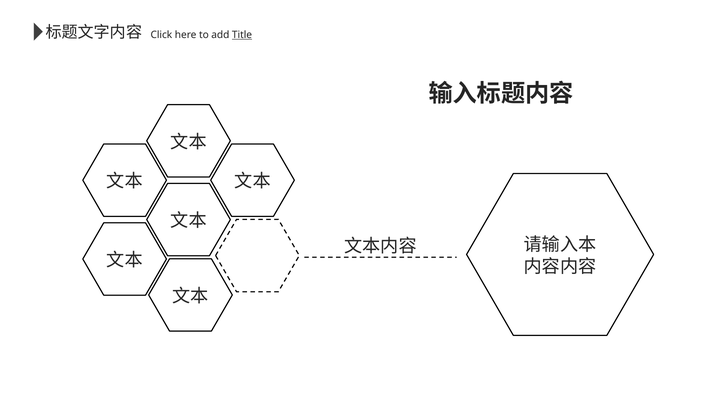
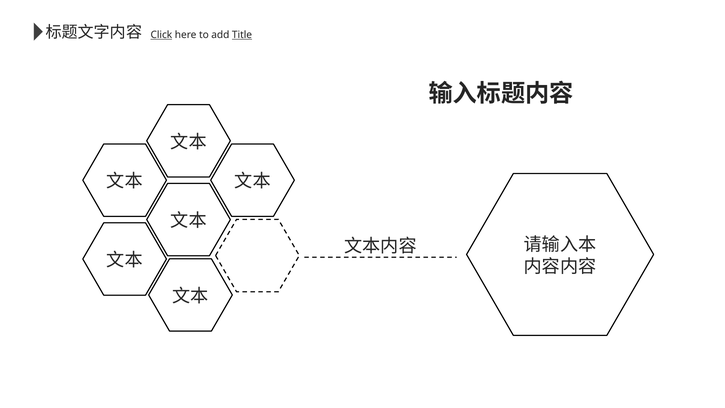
Click underline: none -> present (161, 35)
